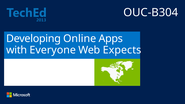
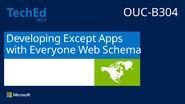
Online: Online -> Except (80, 39)
Expects: Expects -> Schema (122, 50)
